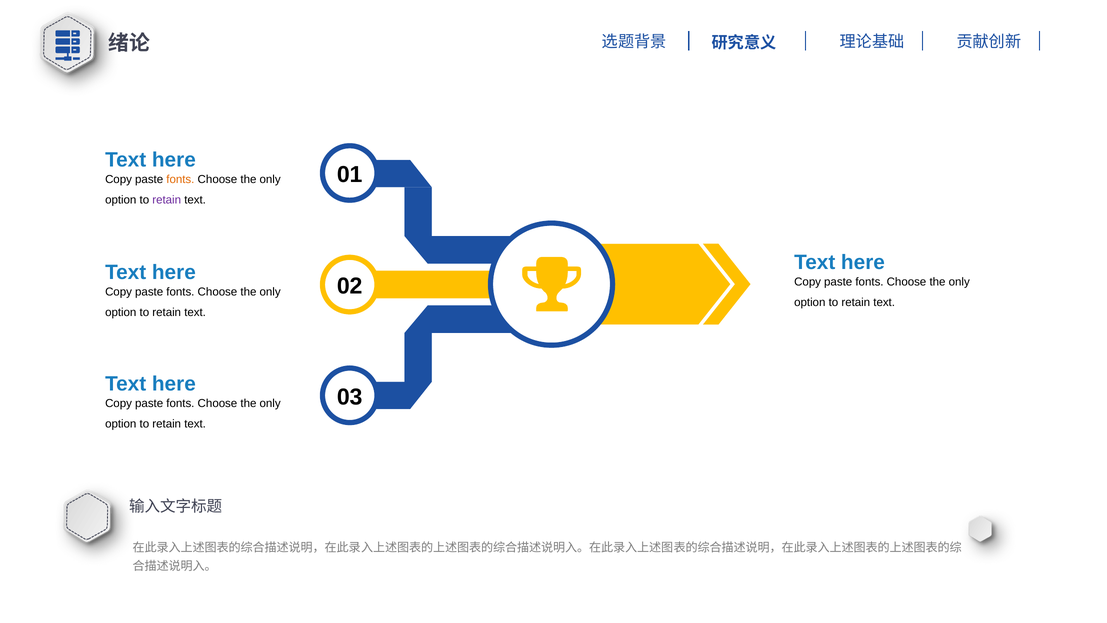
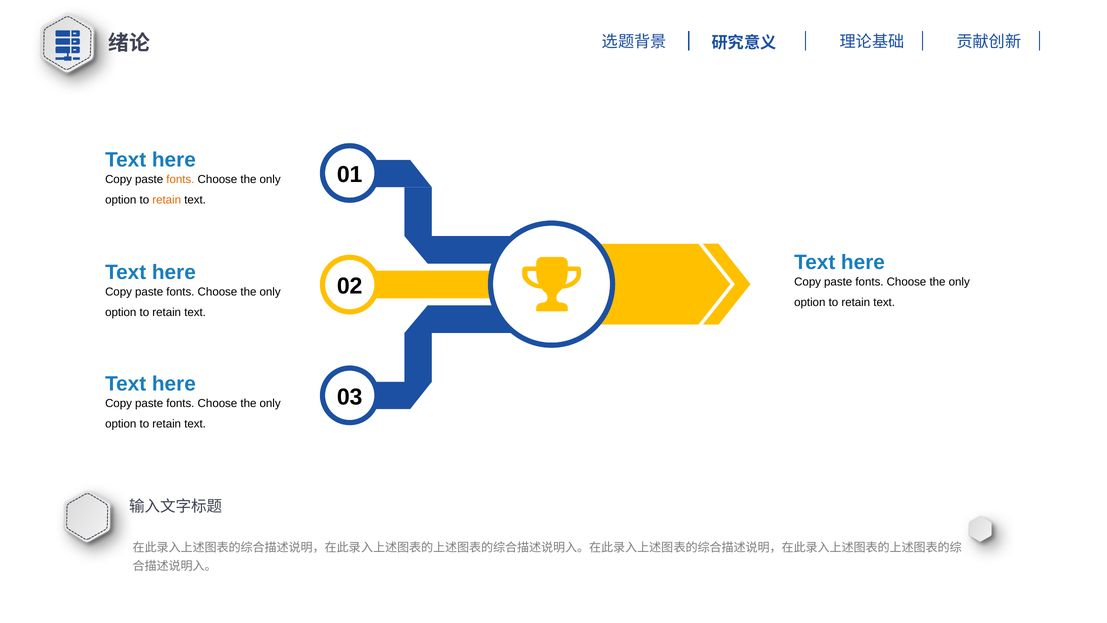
retain colour: purple -> orange (167, 200)
